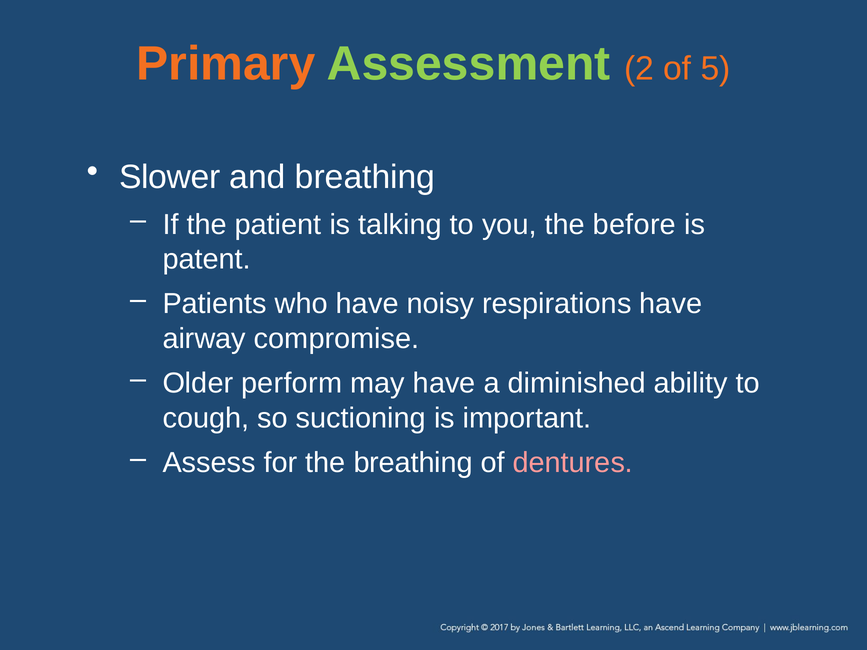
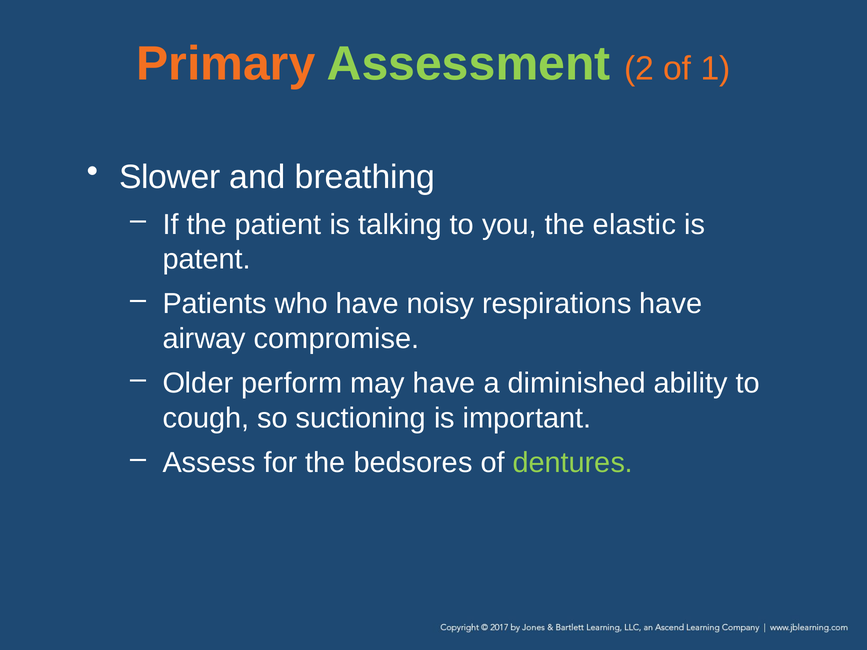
5: 5 -> 1 (716, 69)
before: before -> elastic (634, 225)
the breathing: breathing -> bedsores (413, 463)
dentures colour: pink -> light green (573, 463)
